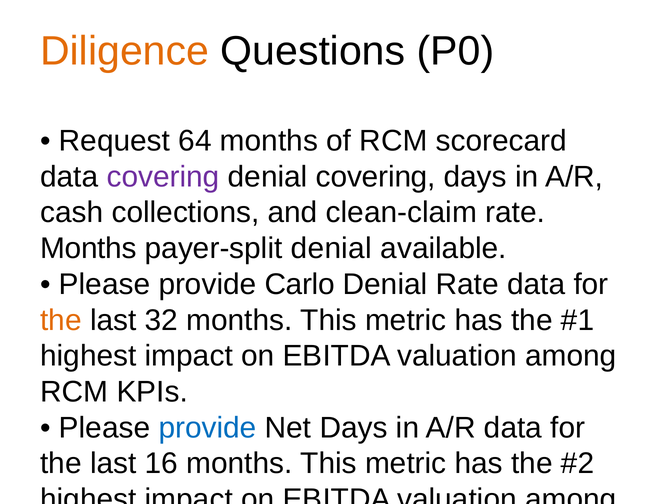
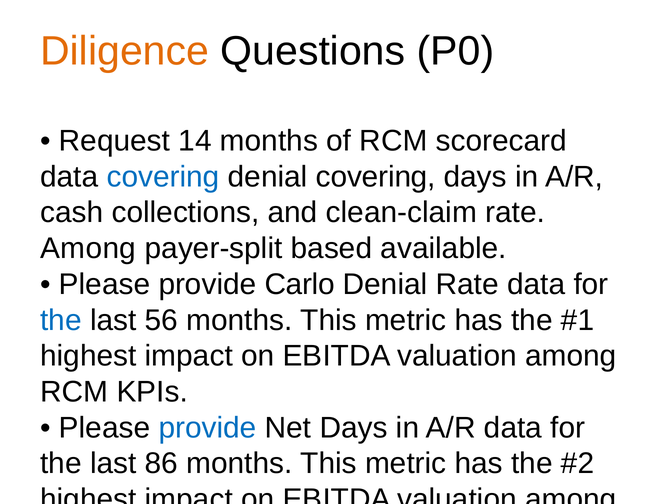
64: 64 -> 14 (195, 141)
covering colour: purple -> blue (163, 177)
Months: Months -> Among (88, 248)
payer-split denial: denial -> based (331, 248)
the colour: orange -> blue (61, 320)
32: 32 -> 56 (161, 320)
16: 16 -> 86 (161, 464)
